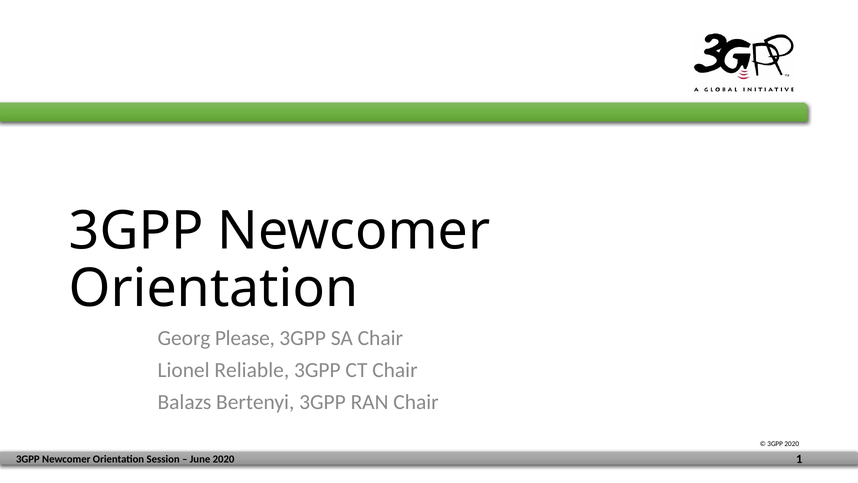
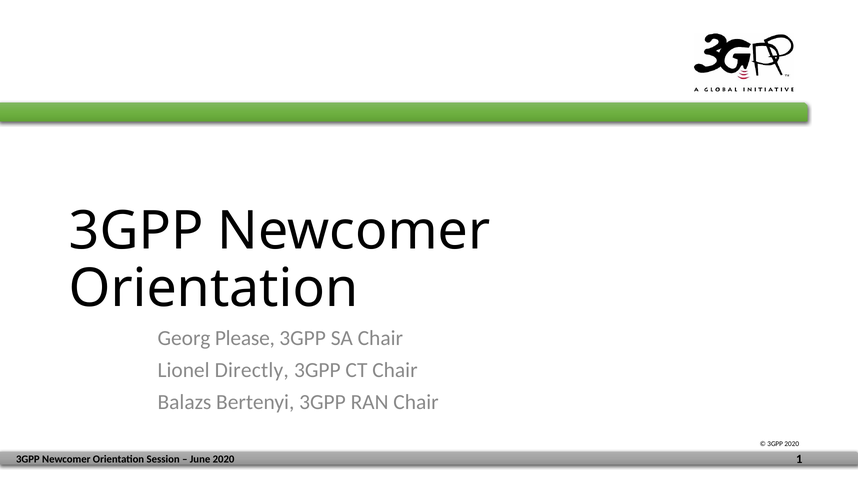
Reliable: Reliable -> Directly (252, 370)
